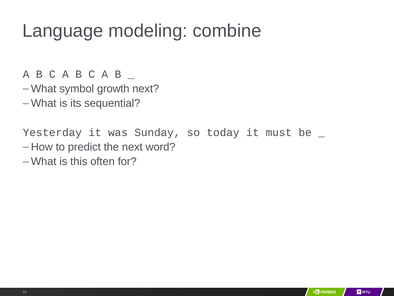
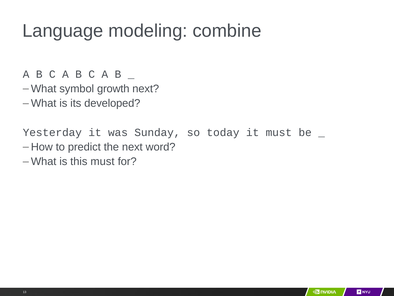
sequential: sequential -> developed (112, 103)
this often: often -> must (102, 161)
